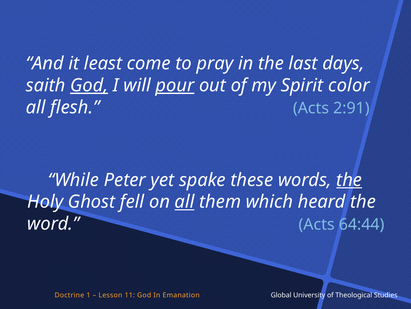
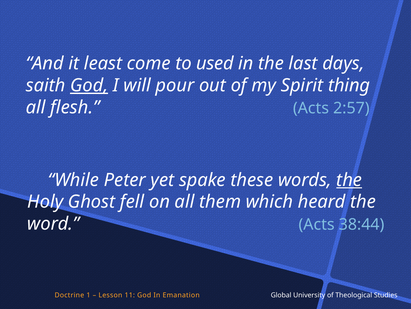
pray: pray -> used (215, 63)
pour underline: present -> none (175, 85)
color: color -> thing (349, 85)
2:91: 2:91 -> 2:57 (351, 108)
all underline: present -> none (185, 201)
64:44: 64:44 -> 38:44 (362, 224)
